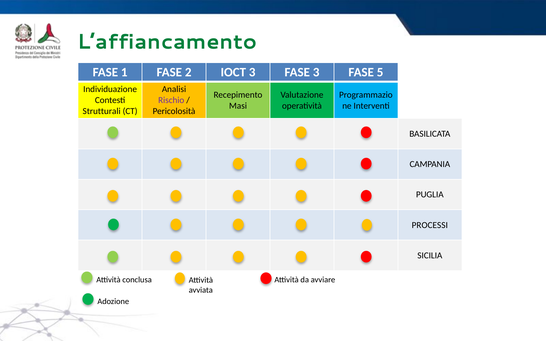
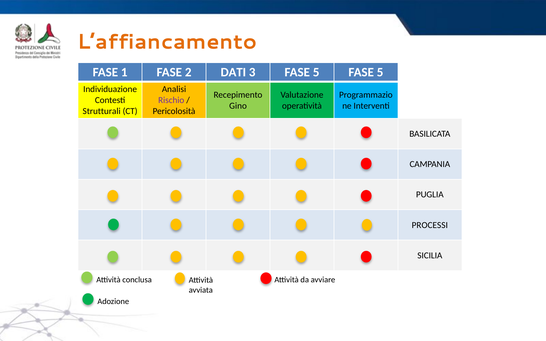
L’affiancamento colour: green -> orange (167, 42)
IOCT: IOCT -> DATI (233, 72)
3 FASE 3: 3 -> 5 (316, 72)
Masi: Masi -> Gino (238, 106)
